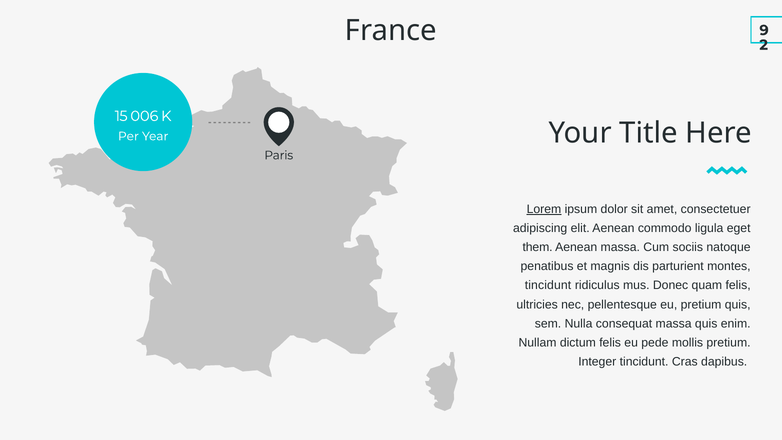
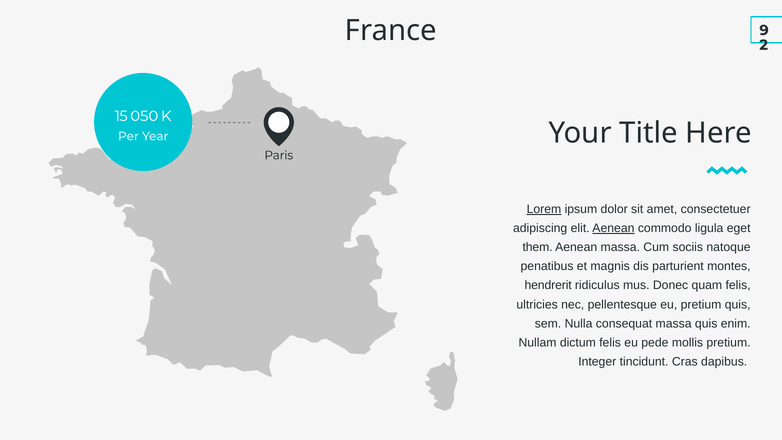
006: 006 -> 050 (144, 116)
Aenean underline: none -> present (613, 228)
tincidunt: tincidunt -> hendrerit (548, 285)
